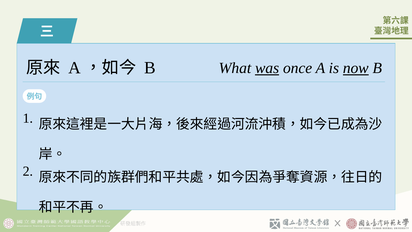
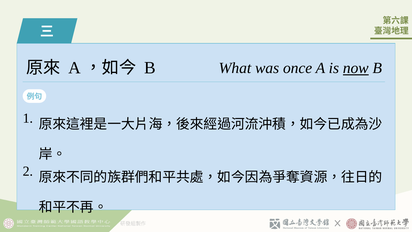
was underline: present -> none (267, 68)
